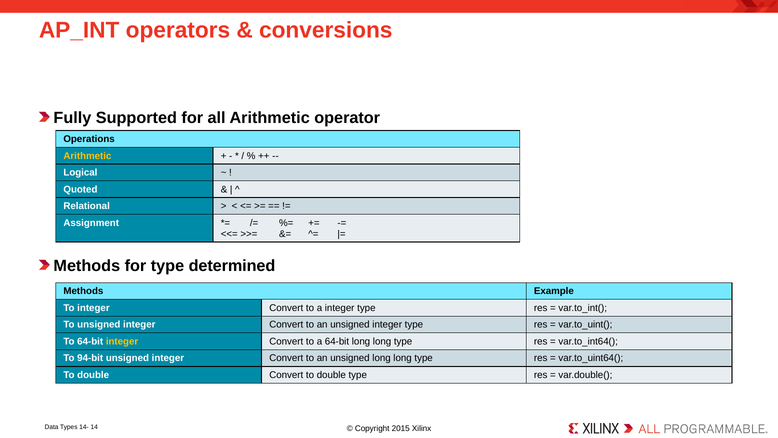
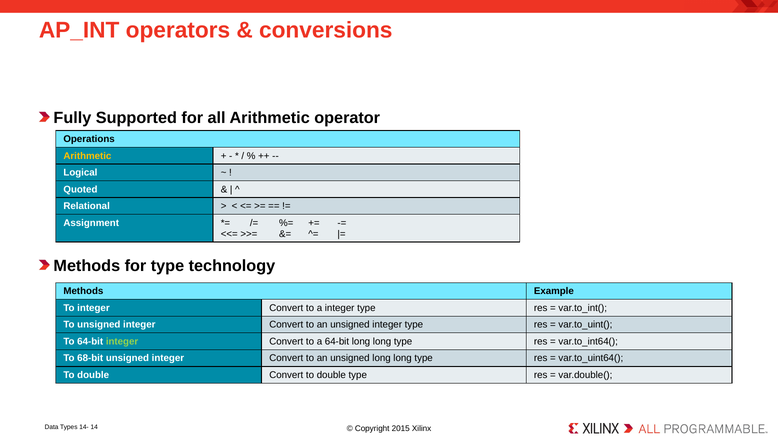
determined: determined -> technology (232, 266)
integer colour: yellow -> light green (122, 341)
94-bit: 94-bit -> 68-bit (90, 358)
